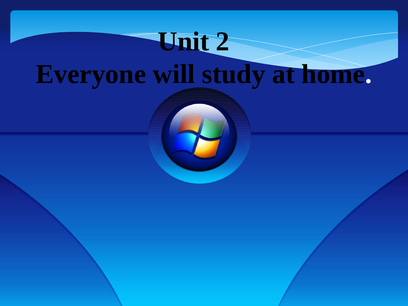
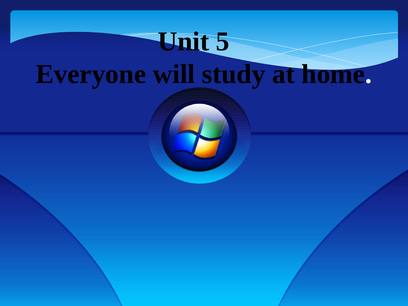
2: 2 -> 5 (223, 41)
